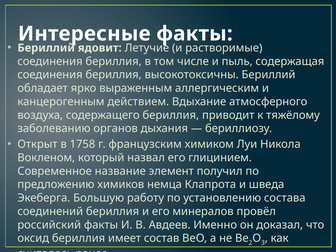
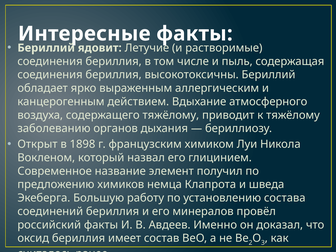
содержащего бериллия: бериллия -> тяжёлому (171, 115)
1758: 1758 -> 1898 (82, 144)
